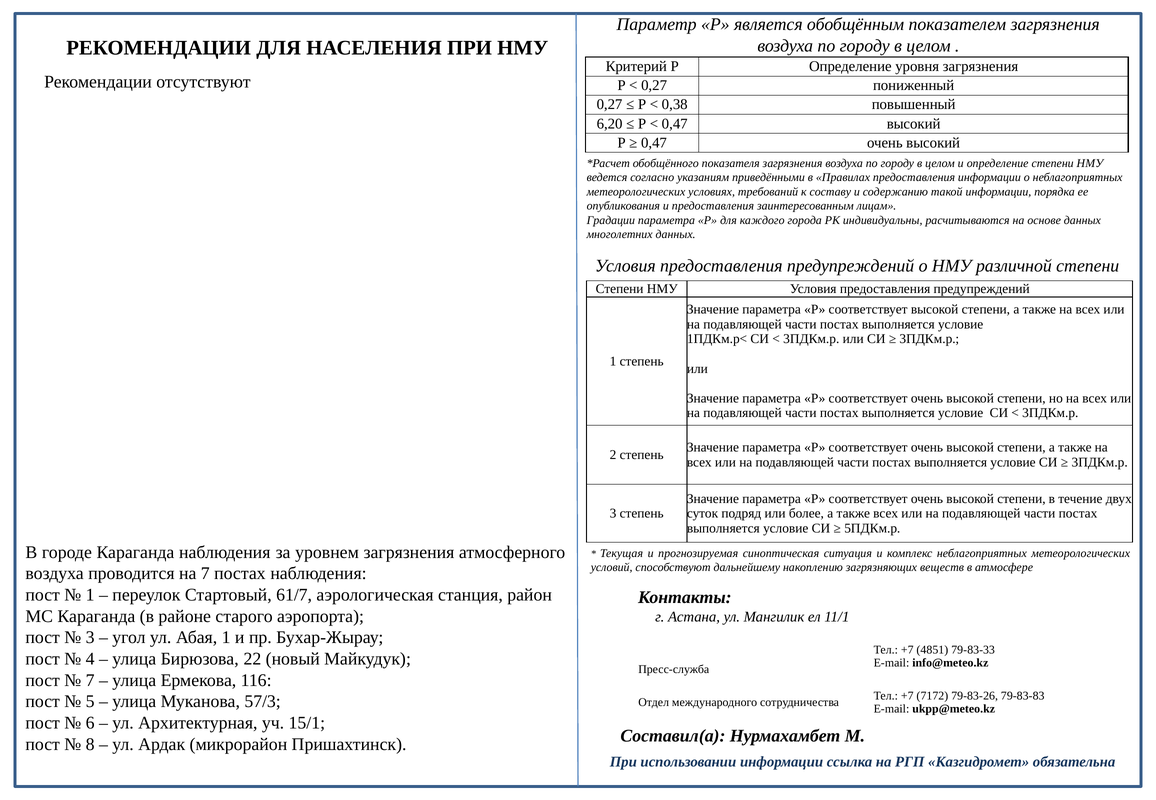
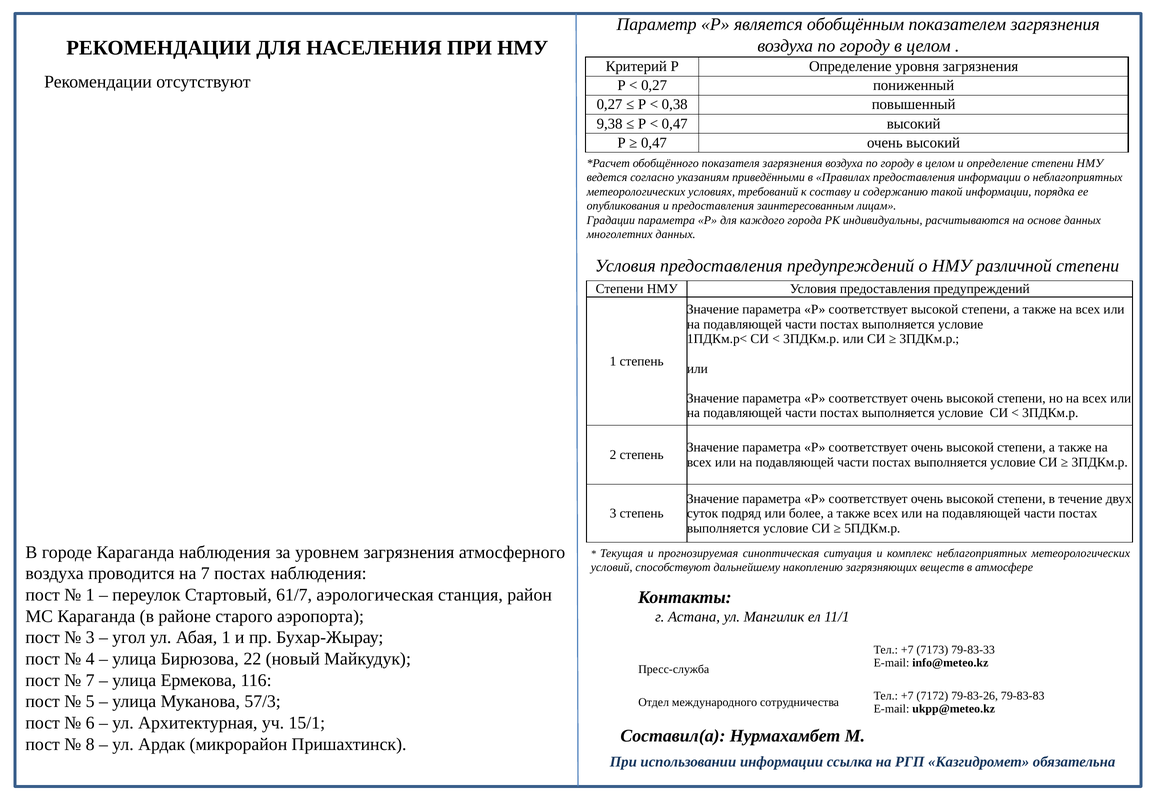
6,20: 6,20 -> 9,38 (610, 124)
4851: 4851 -> 7173 (932, 650)
